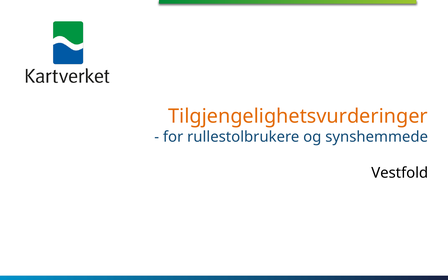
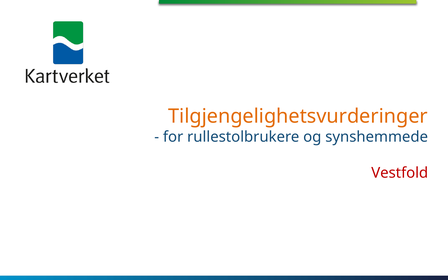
Vestfold colour: black -> red (400, 173)
